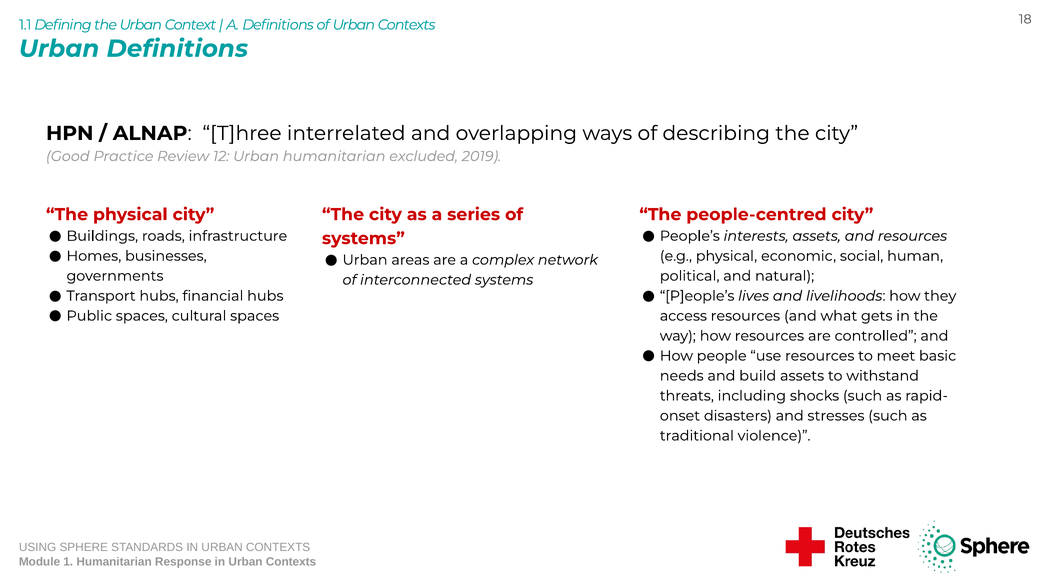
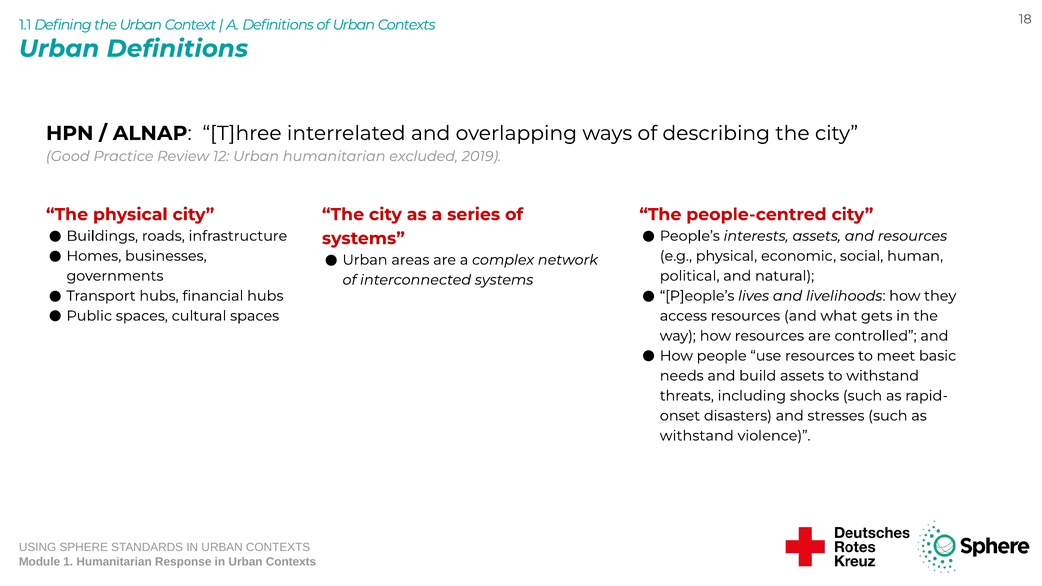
traditional: traditional -> withstand (697, 436)
